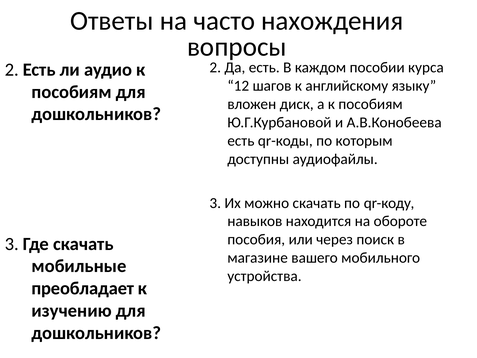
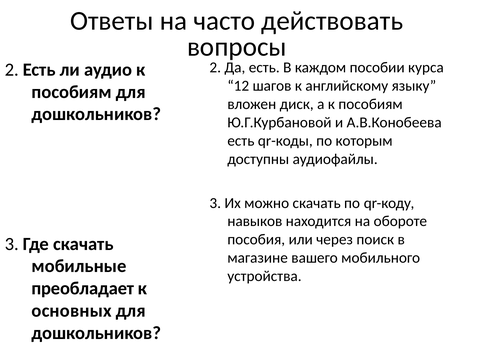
нахождения: нахождения -> действовать (332, 21)
изучению: изучению -> основных (72, 310)
